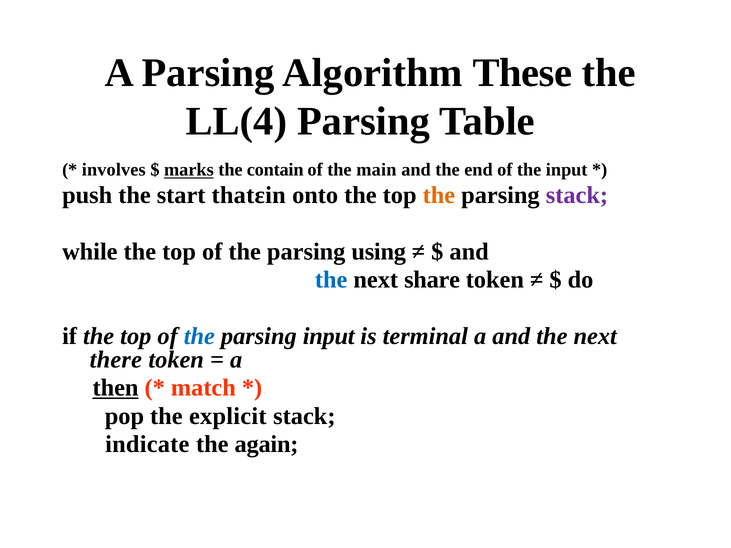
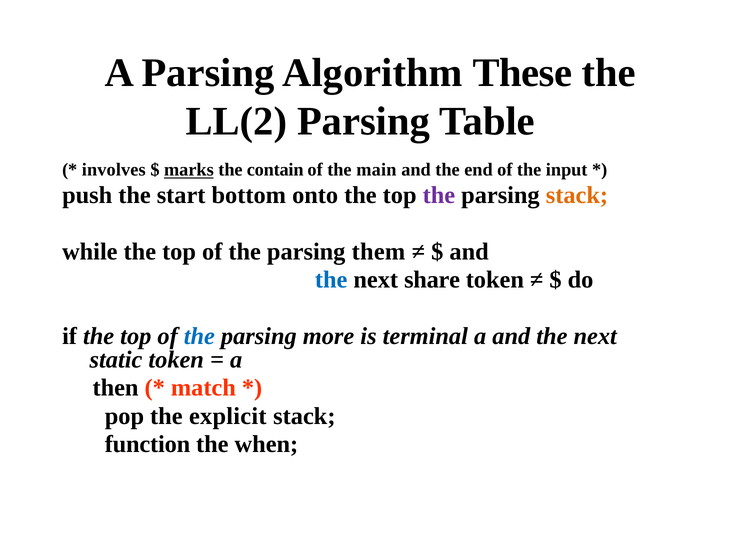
LL(4: LL(4 -> LL(2 (236, 122)
thatεin: thatεin -> bottom (249, 195)
the colour: orange -> purple (439, 195)
stack colour: purple -> orange (577, 195)
using: using -> them (378, 252)
parsing input: input -> more (329, 336)
there: there -> static (116, 360)
then underline: present -> none (116, 388)
indicate: indicate -> function (147, 445)
again: again -> when (266, 445)
